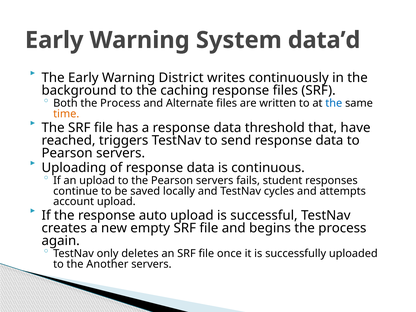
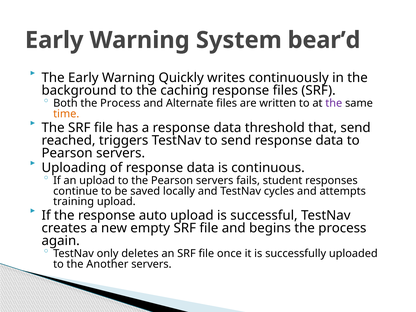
data’d: data’d -> bear’d (324, 40)
District: District -> Quickly (181, 78)
the colour: blue -> purple (334, 103)
that have: have -> send (356, 128)
account: account -> training (74, 202)
